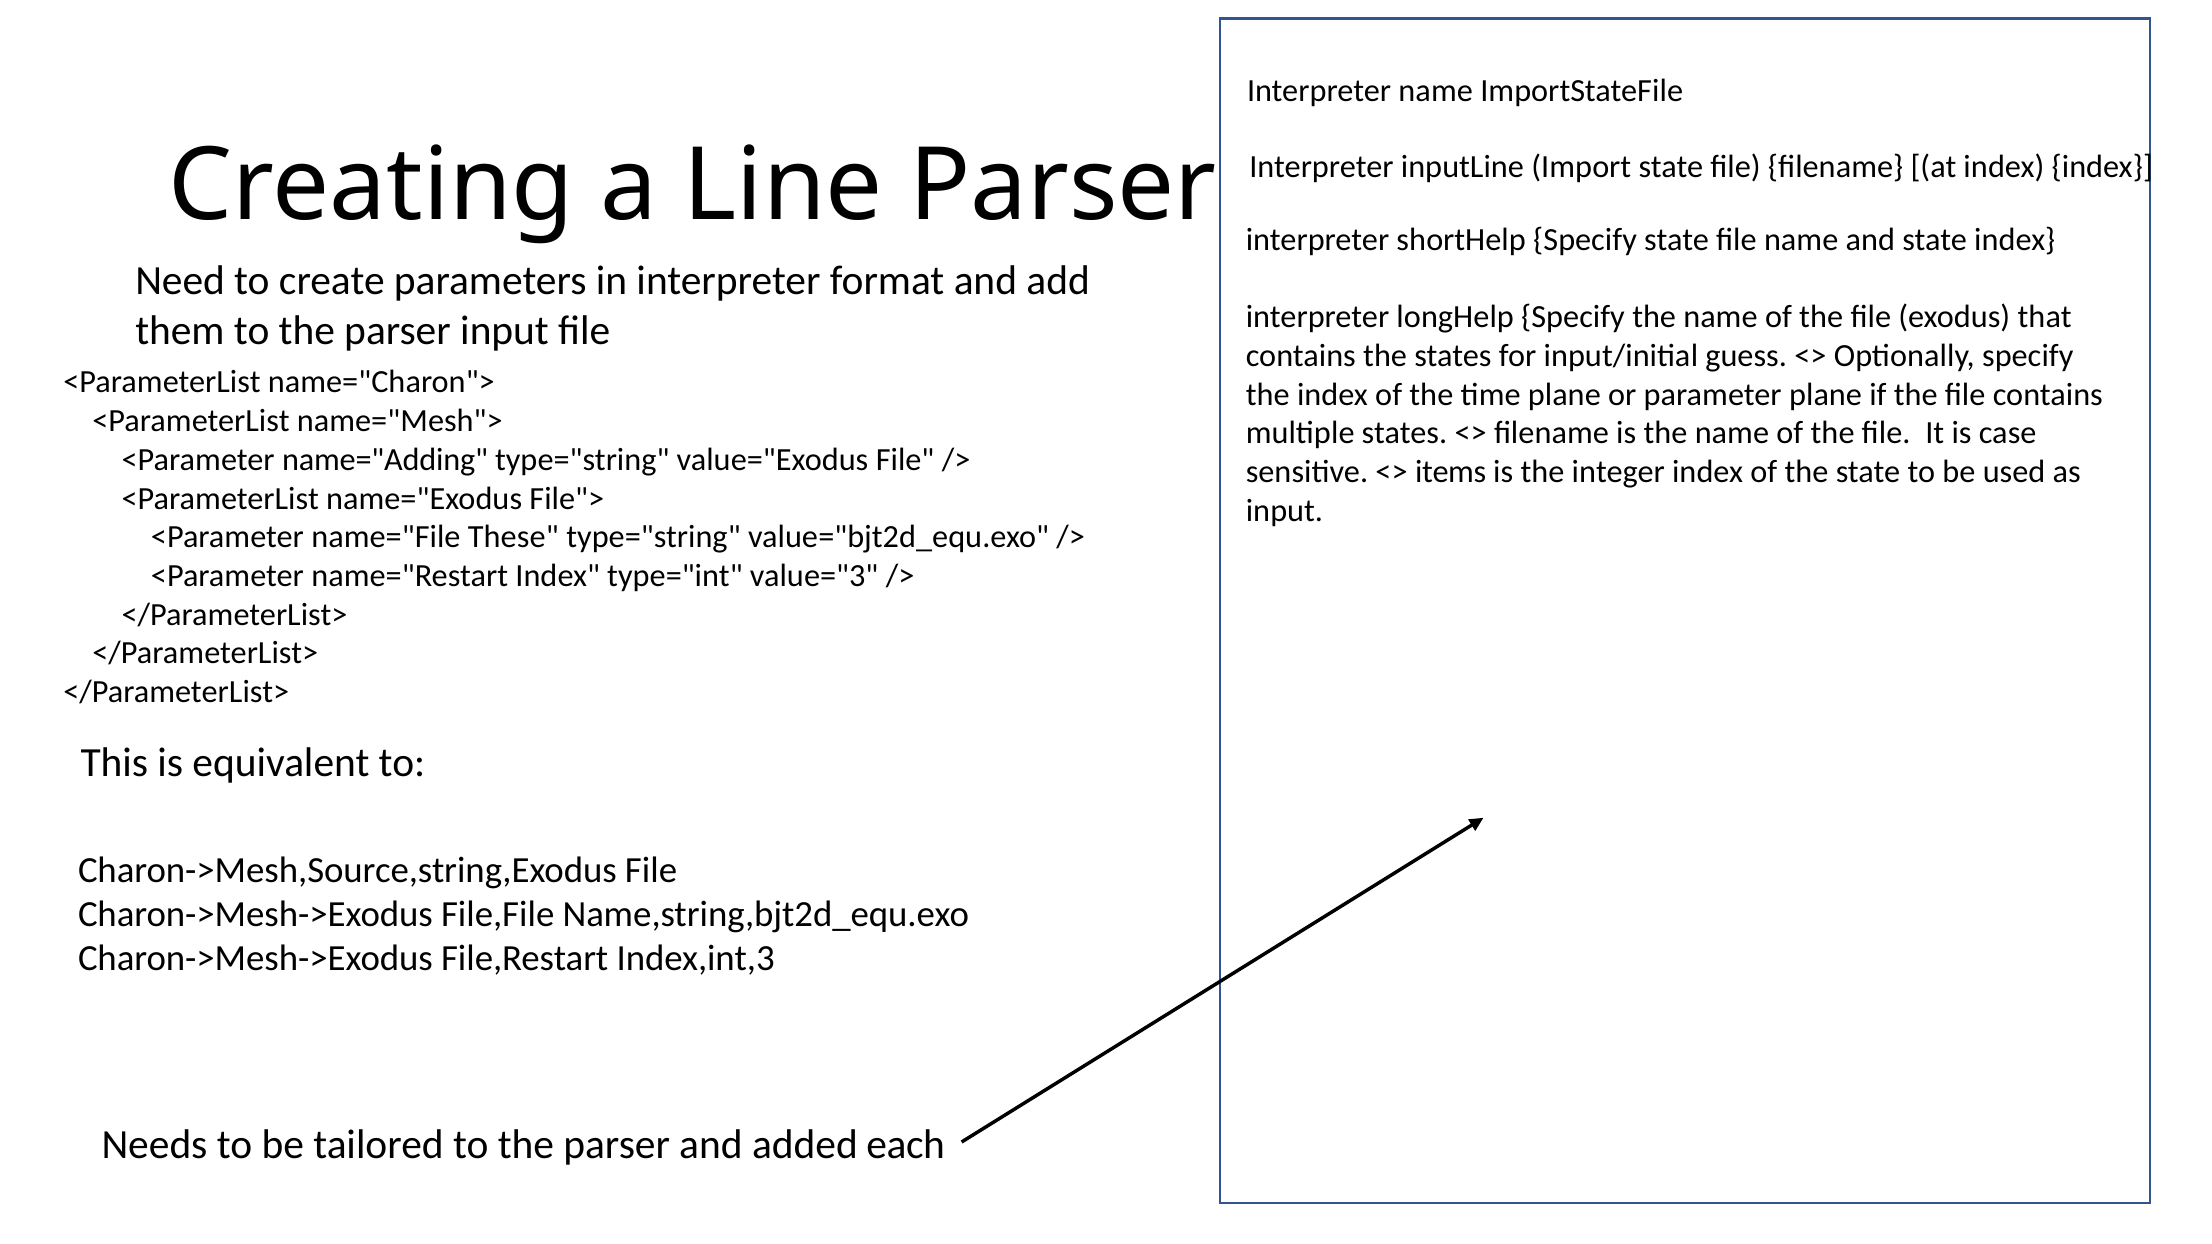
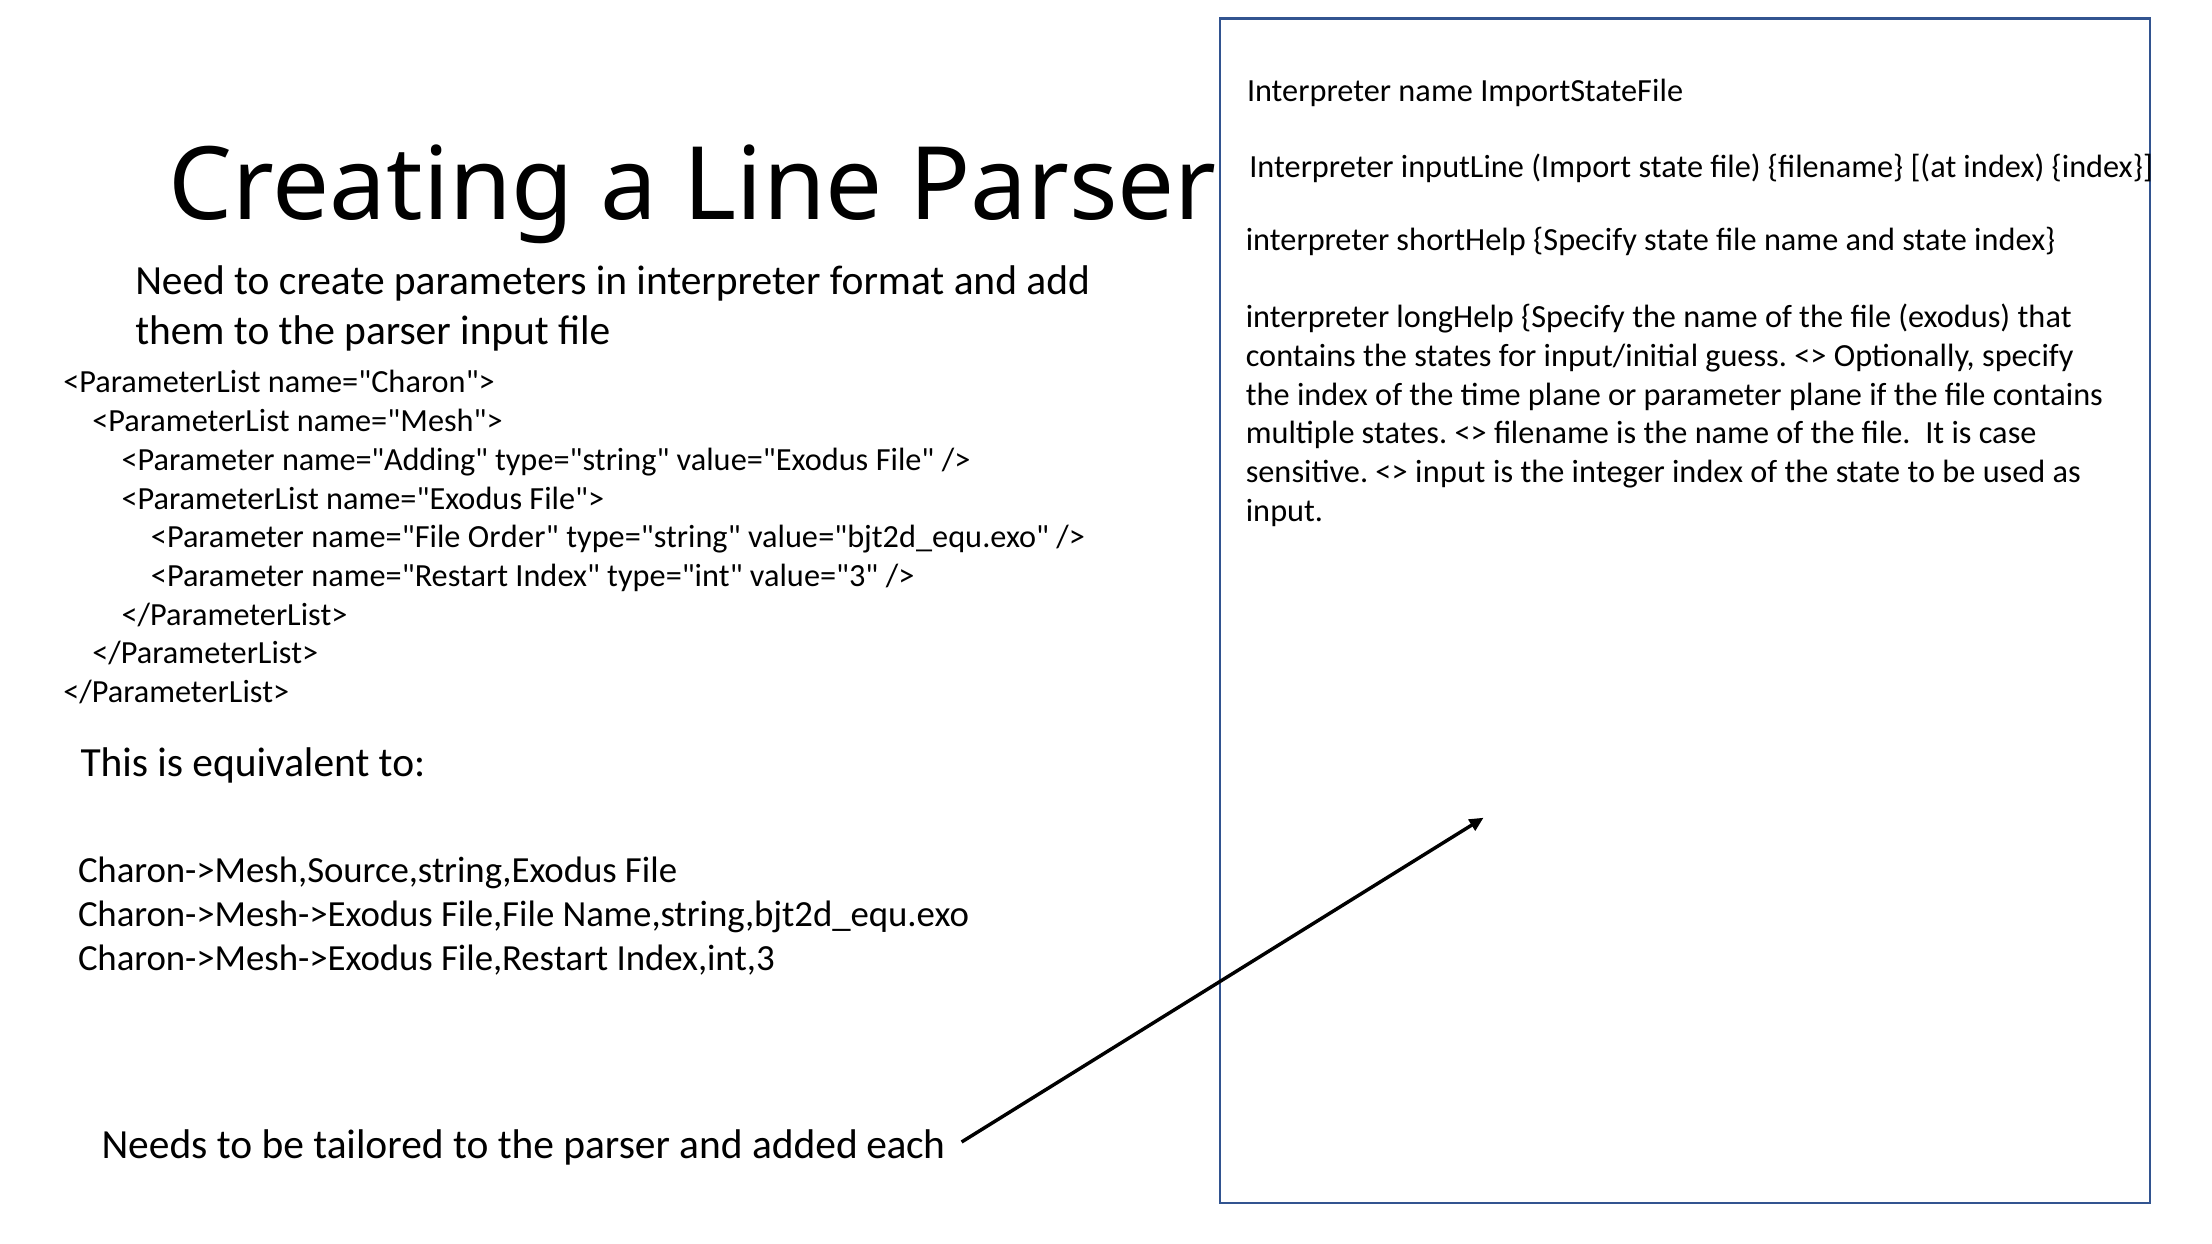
items: items -> input (1450, 472)
These: These -> Order (513, 537)
